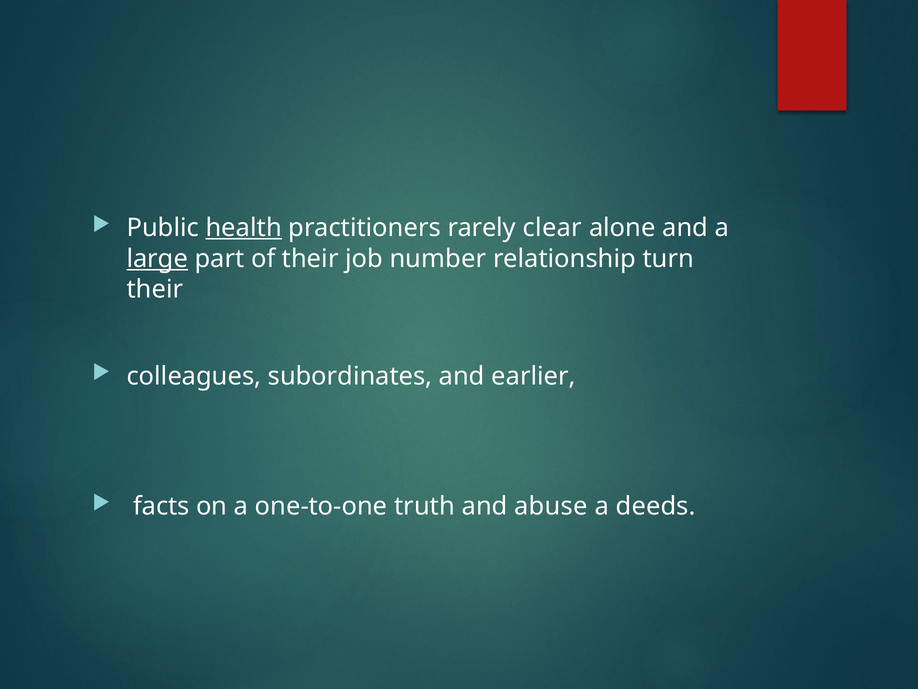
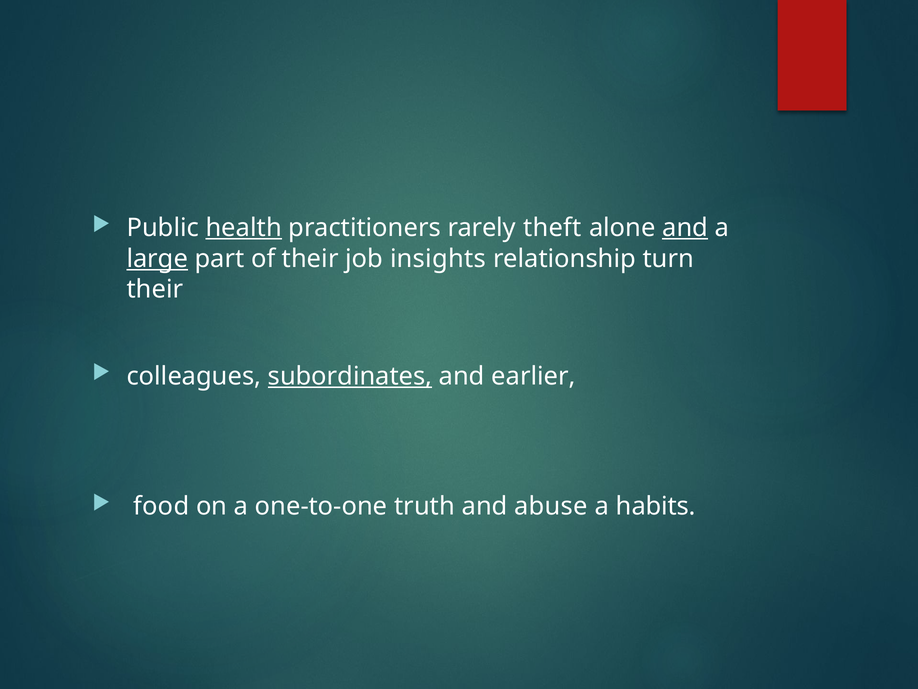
clear: clear -> theft (552, 228)
and underline: none -> present (685, 228)
number: number -> insights (438, 258)
subordinates underline: none -> present (350, 376)
facts: facts -> food (161, 506)
deeds: deeds -> habits (656, 506)
